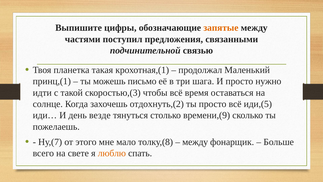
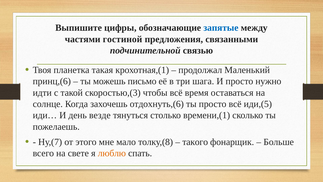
запятые colour: orange -> blue (221, 28)
поступил: поступил -> гостиной (123, 39)
принц,(1: принц,(1 -> принц,(6 (52, 81)
отдохнуть,(2: отдохнуть,(2 -> отдохнуть,(6 (157, 104)
времени,(9: времени,(9 -> времени,(1 (207, 115)
между: между -> такого (195, 142)
